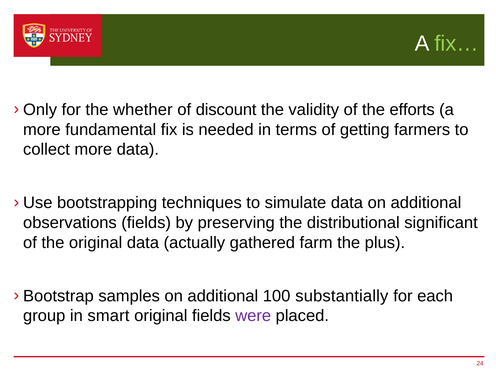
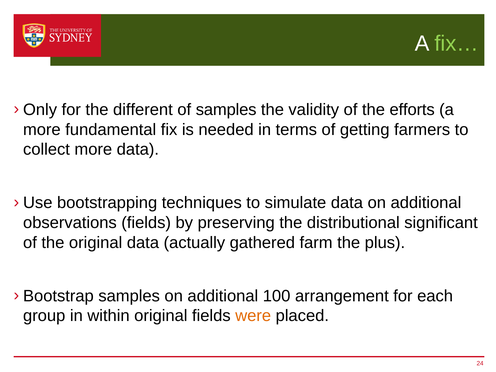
whether: whether -> different (143, 110)
of discount: discount -> samples (226, 110)
substantially: substantially -> arrangement (342, 296)
smart: smart -> within (109, 316)
were colour: purple -> orange (253, 316)
